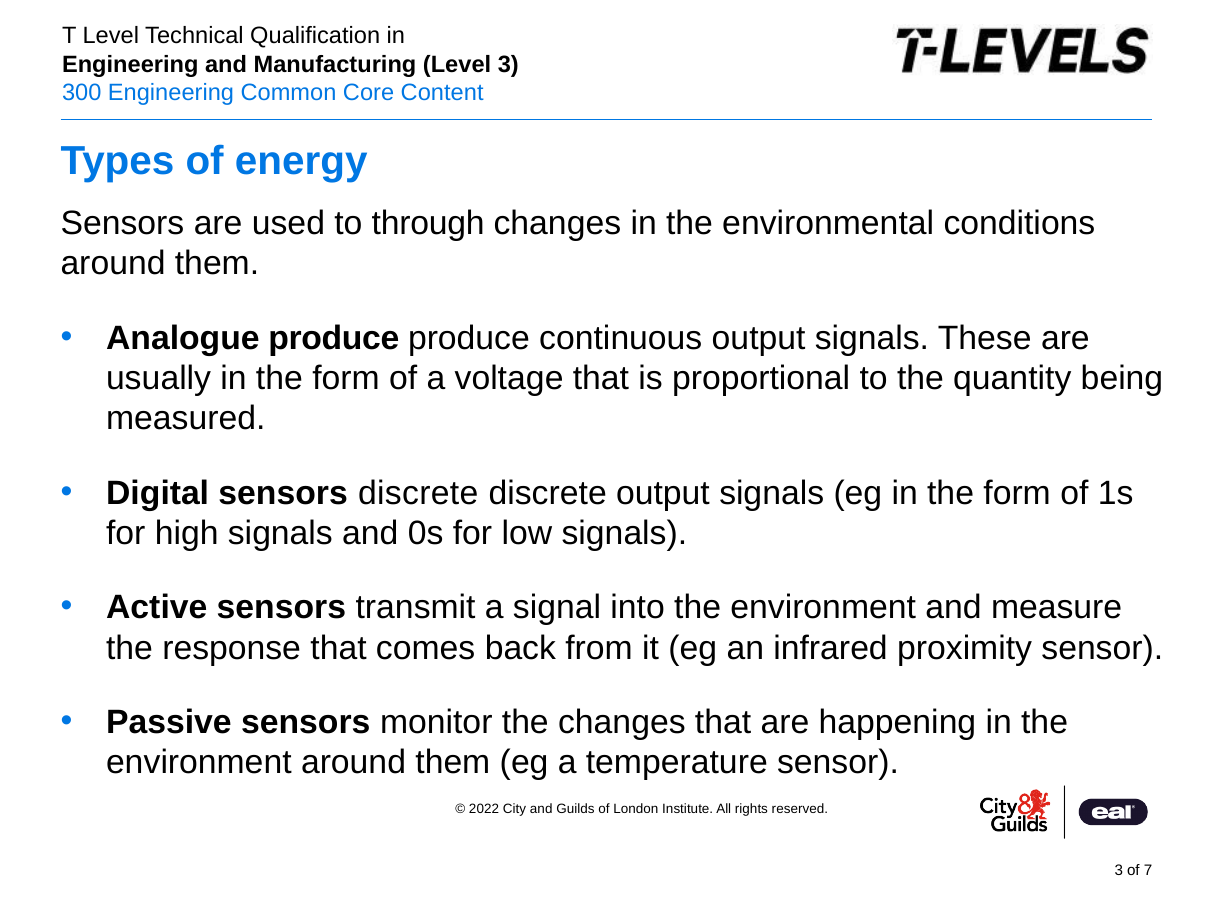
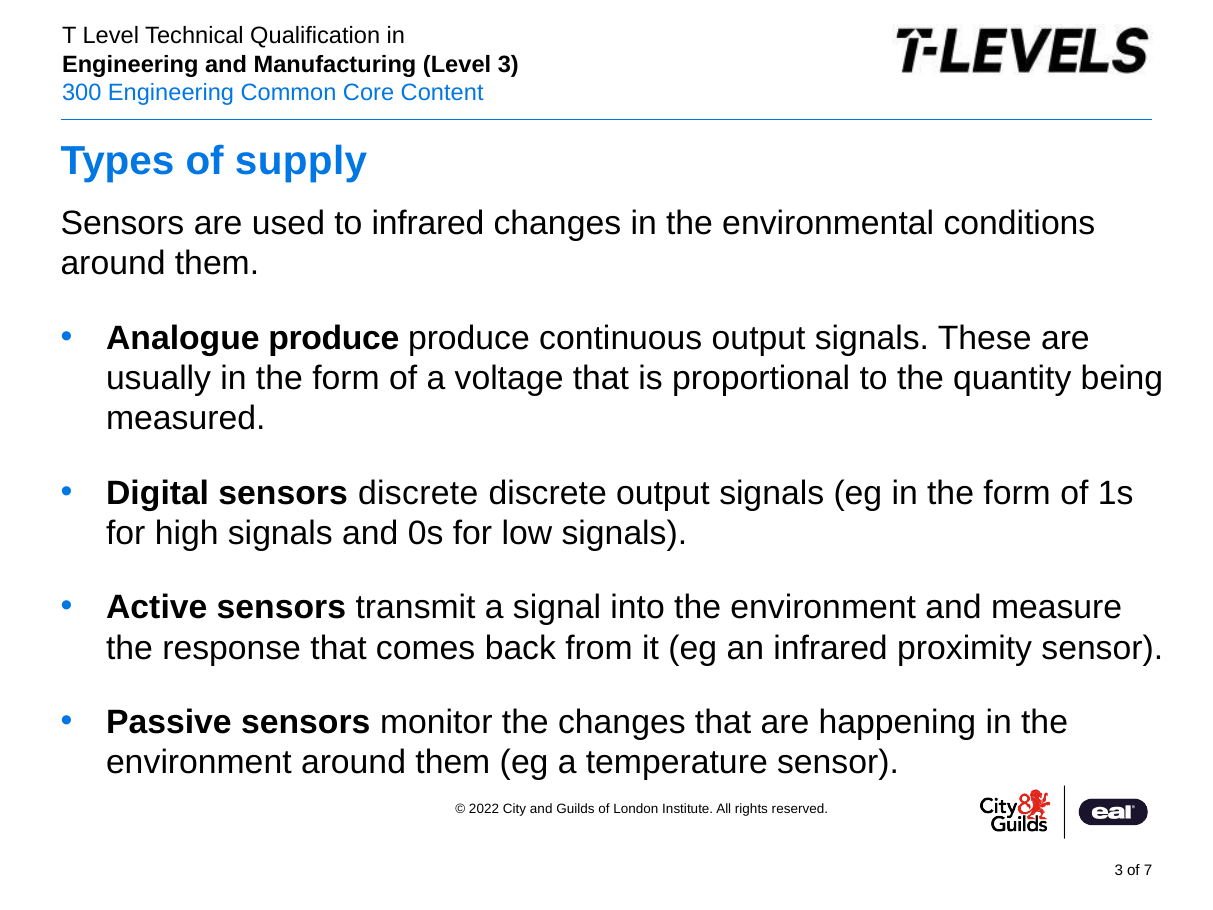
energy: energy -> supply (301, 161)
to through: through -> infrared (428, 223)
